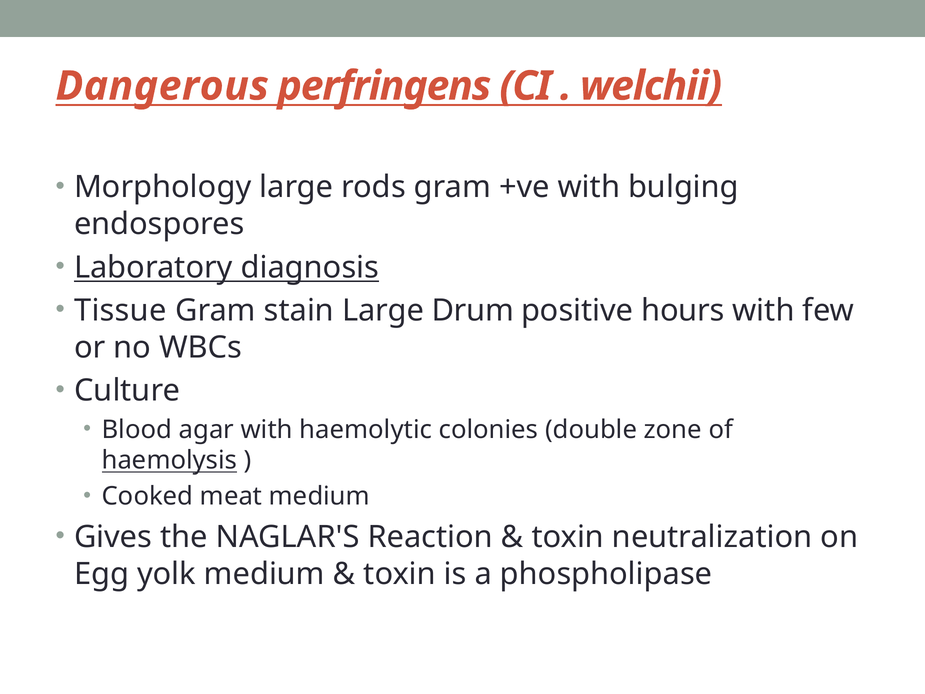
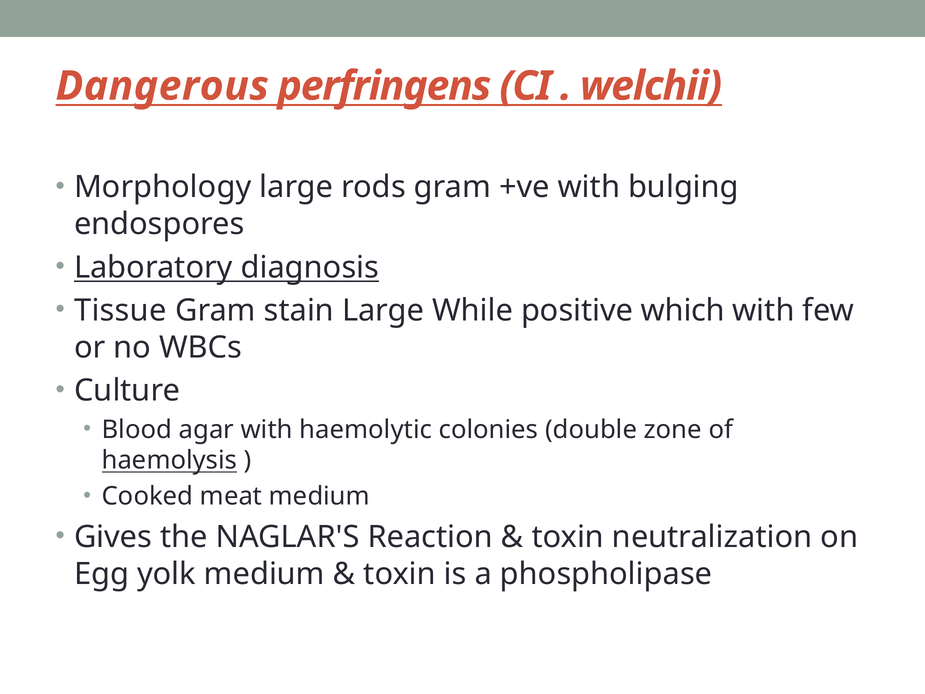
Drum: Drum -> While (473, 310)
hours: hours -> which (683, 310)
